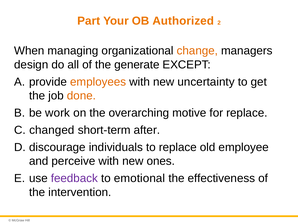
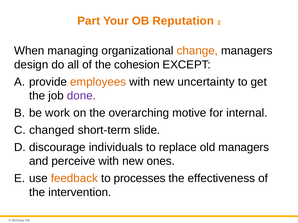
Authorized: Authorized -> Reputation (183, 21)
generate: generate -> cohesion (137, 65)
done colour: orange -> purple (81, 96)
for replace: replace -> internal (247, 113)
after: after -> slide (147, 130)
old employee: employee -> managers (244, 148)
feedback colour: purple -> orange (74, 179)
emotional: emotional -> processes (140, 179)
